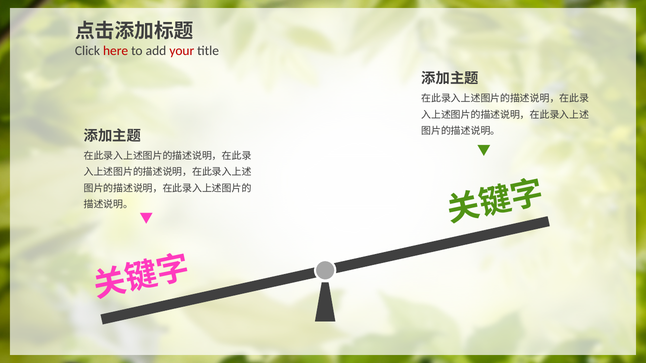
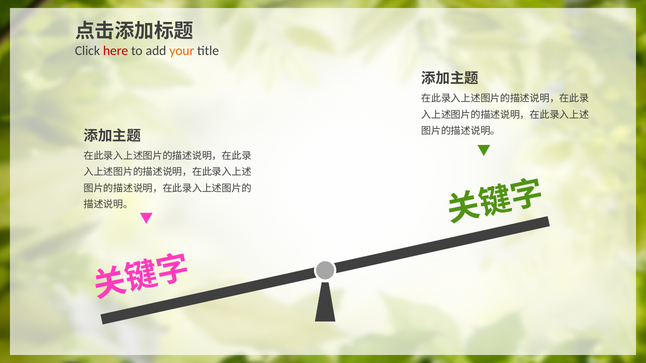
your colour: red -> orange (182, 51)
